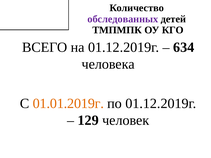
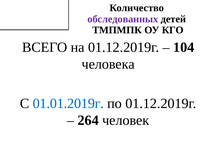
634: 634 -> 104 (184, 47)
01.01.2019г colour: orange -> blue (68, 104)
129: 129 -> 264 (88, 121)
